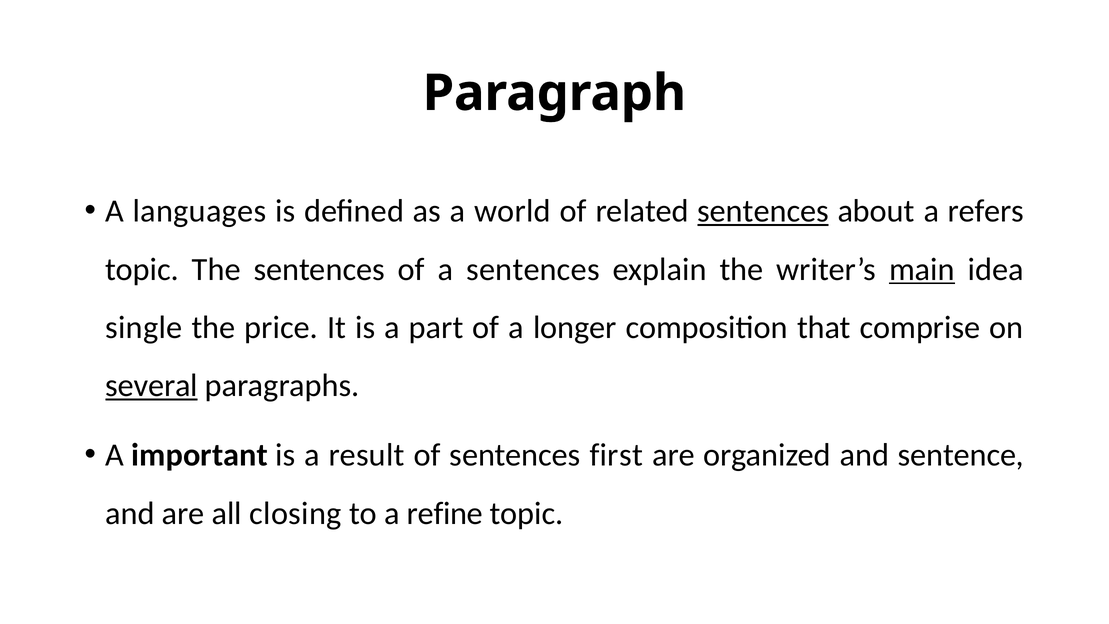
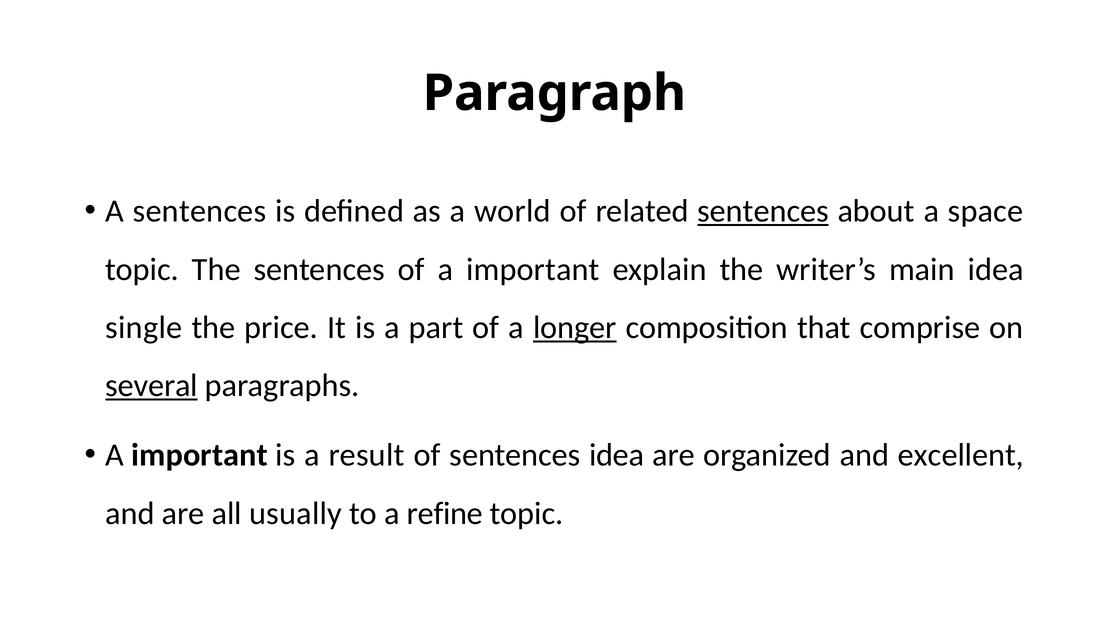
A languages: languages -> sentences (200, 211)
refers: refers -> space (986, 211)
of a sentences: sentences -> important (533, 269)
main underline: present -> none (922, 269)
longer underline: none -> present (575, 327)
sentences first: first -> idea (617, 455)
sentence: sentence -> excellent (961, 455)
closing: closing -> usually (296, 513)
